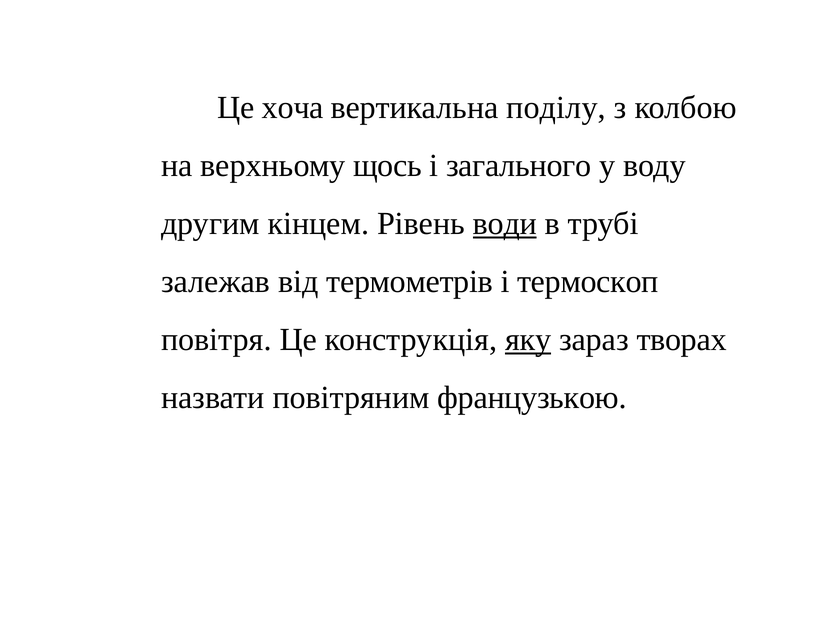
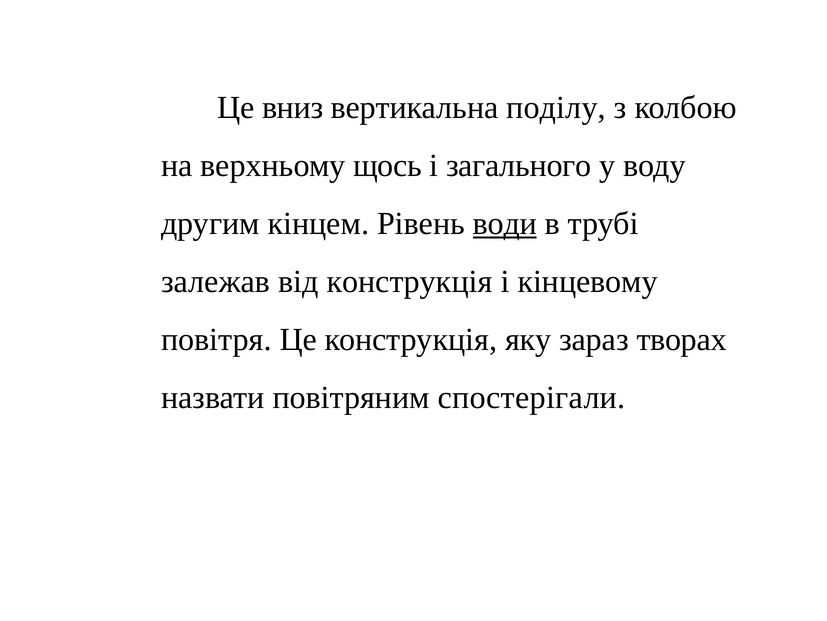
хоча: хоча -> вниз (293, 108)
від термометрів: термометрів -> конструкція (409, 281)
термоскоп: термоскоп -> кінцевому (588, 281)
яку underline: present -> none (528, 339)
французькою: французькою -> спостерігали (532, 397)
